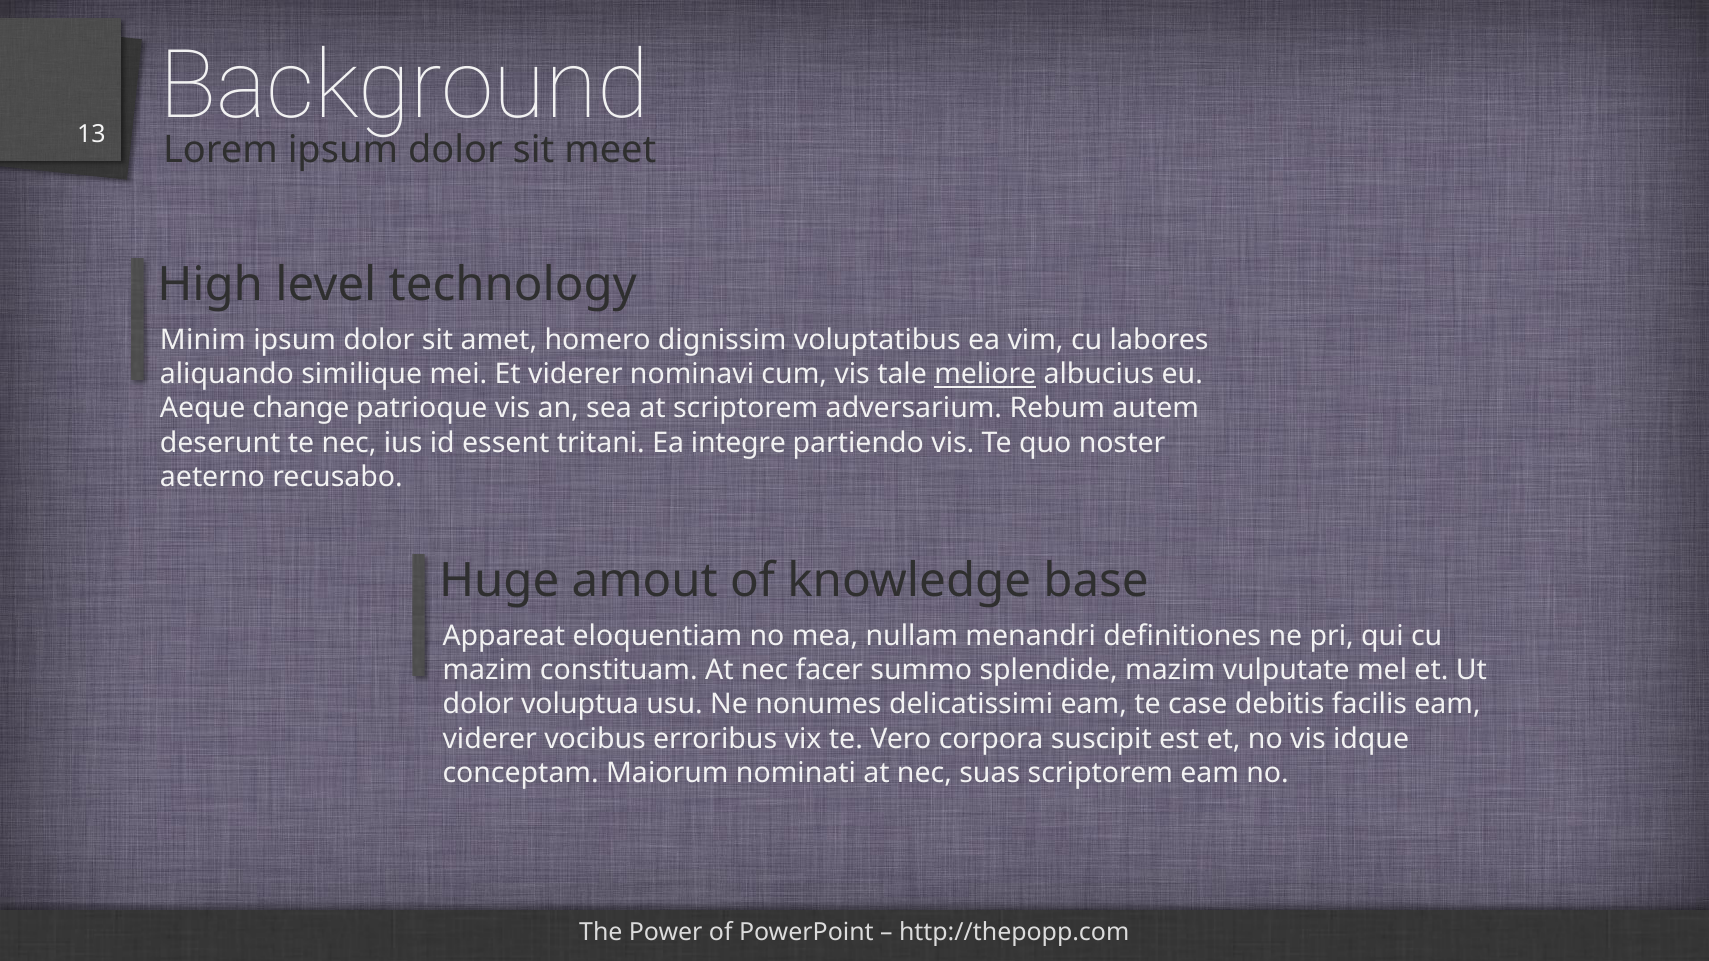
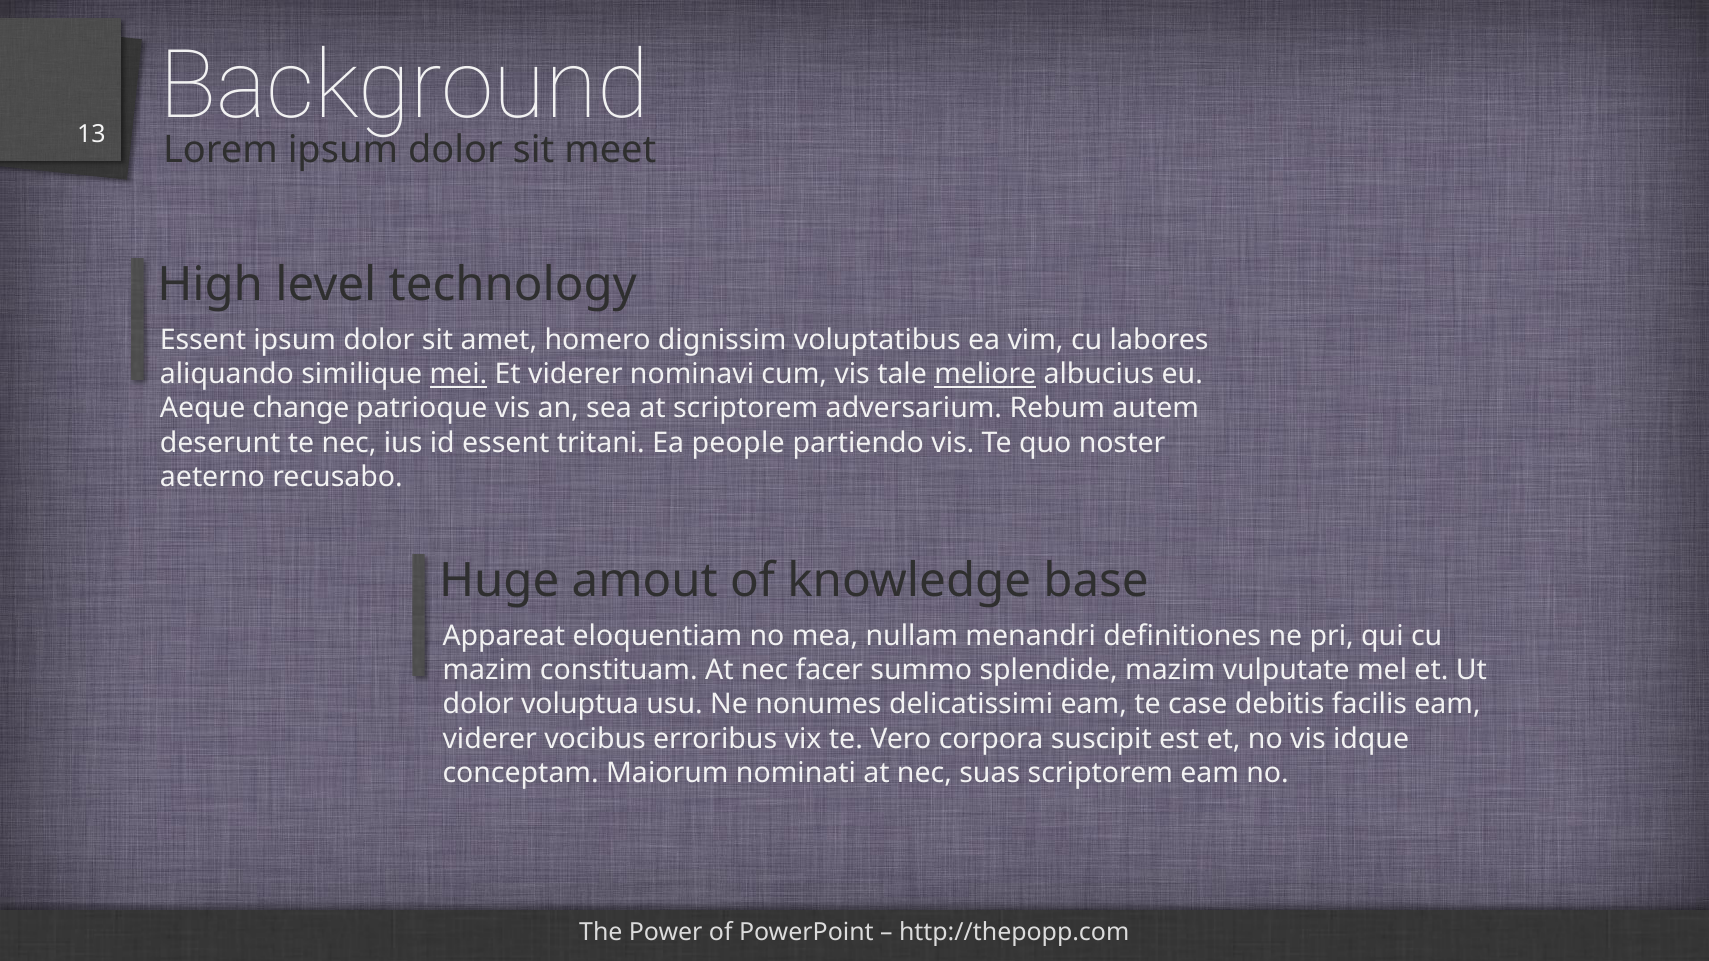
Minim: Minim -> Essent (203, 340)
mei underline: none -> present (458, 375)
integre: integre -> people (738, 443)
